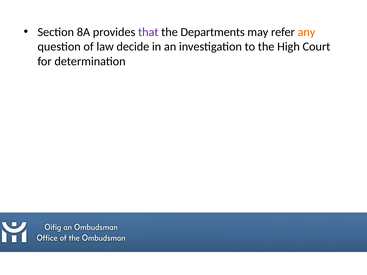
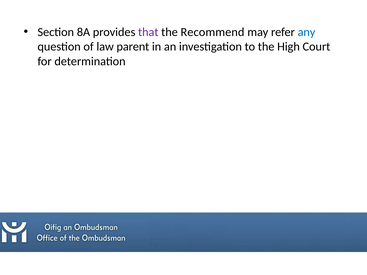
Departments: Departments -> Recommend (213, 32)
any colour: orange -> blue (306, 32)
decide: decide -> parent (133, 47)
